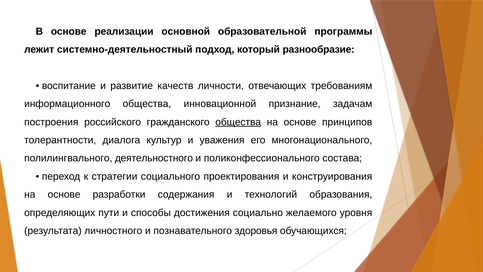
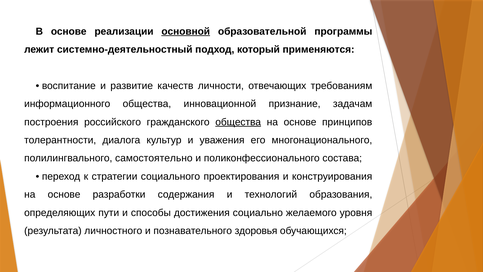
основной underline: none -> present (186, 31)
разнообразие: разнообразие -> применяются (319, 49)
деятельностного: деятельностного -> самостоятельно (154, 158)
